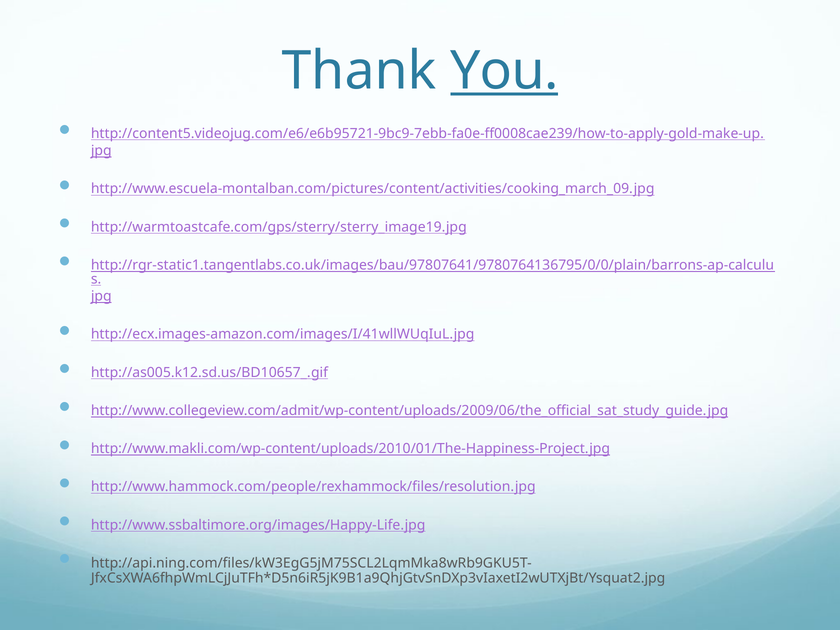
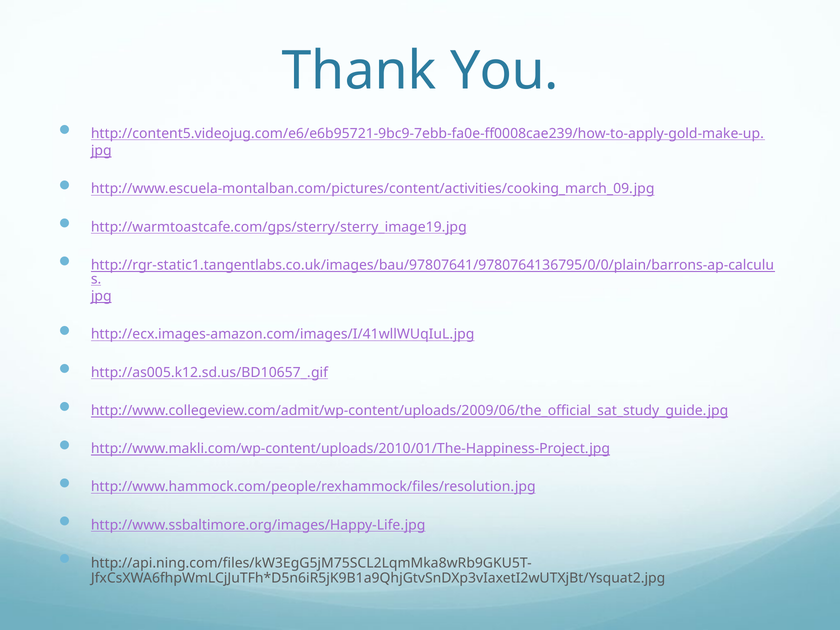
You underline: present -> none (504, 71)
